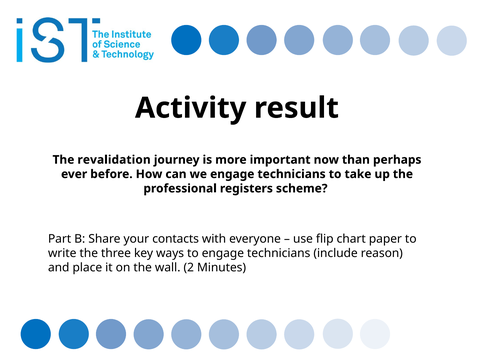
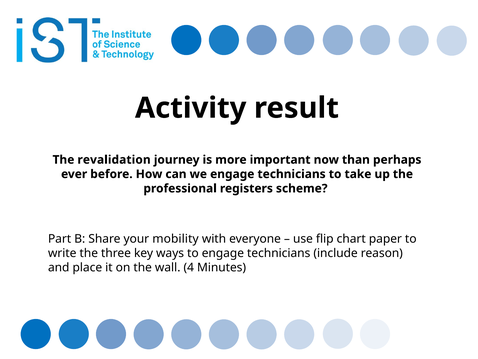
contacts: contacts -> mobility (176, 238)
2: 2 -> 4 (189, 267)
